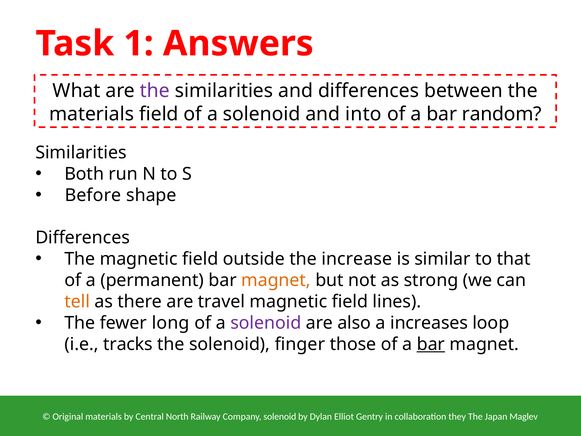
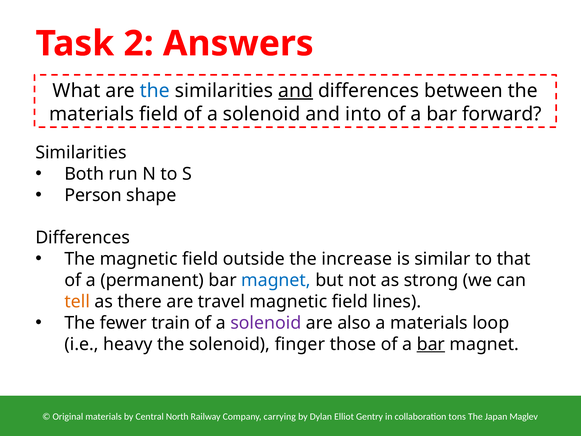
1: 1 -> 2 (139, 44)
the colour: purple -> blue (155, 91)
and underline: none -> present (296, 91)
random: random -> forward (502, 114)
Before: Before -> Person (93, 195)
magnet colour: orange -> blue (276, 280)
long: long -> train (171, 323)
a increases: increases -> materials (429, 323)
tracks: tracks -> heavy (128, 344)
Company solenoid: solenoid -> carrying (280, 416)
they: they -> tons (457, 416)
